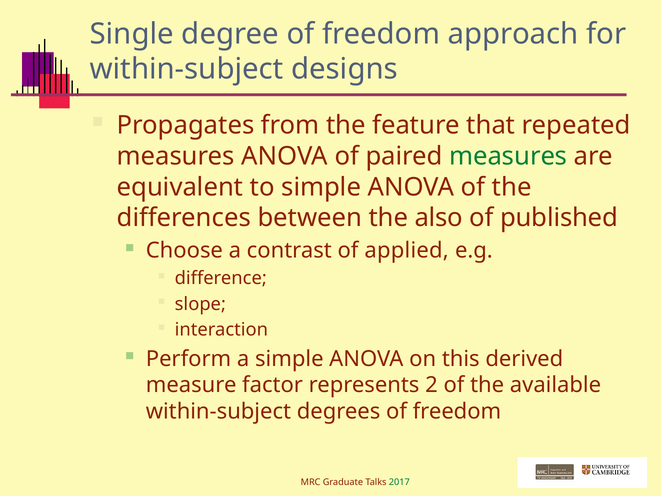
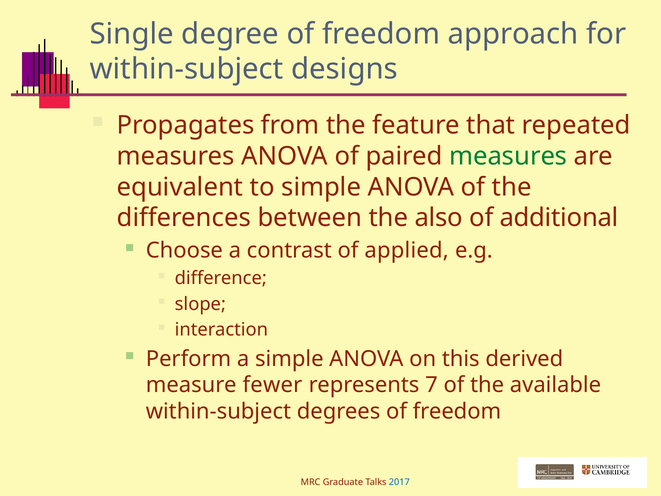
published: published -> additional (559, 218)
factor: factor -> fewer (272, 385)
2: 2 -> 7 (431, 385)
2017 colour: green -> blue (399, 482)
